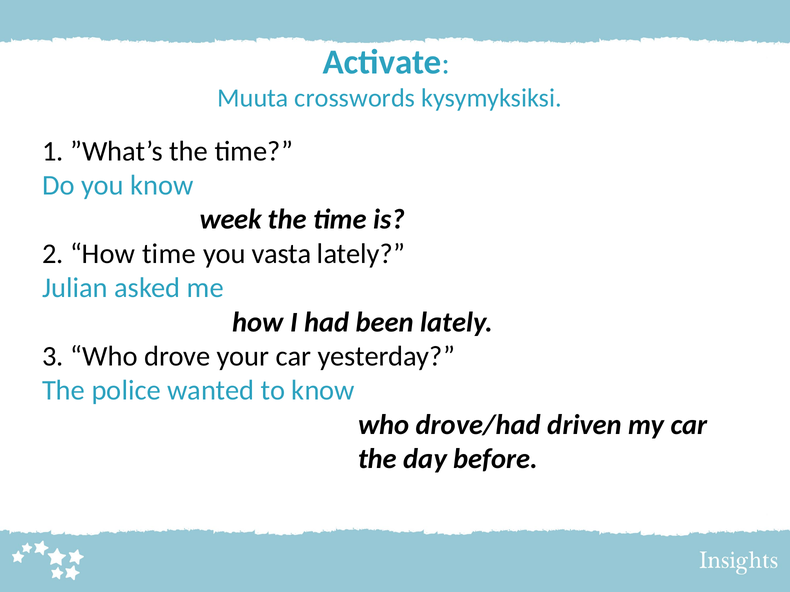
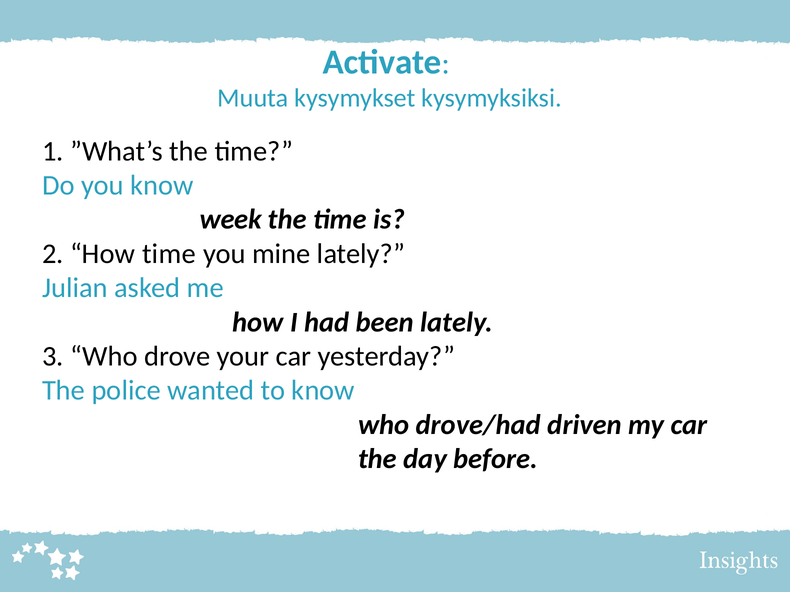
crosswords: crosswords -> kysymykset (355, 98)
vasta: vasta -> mine (281, 254)
